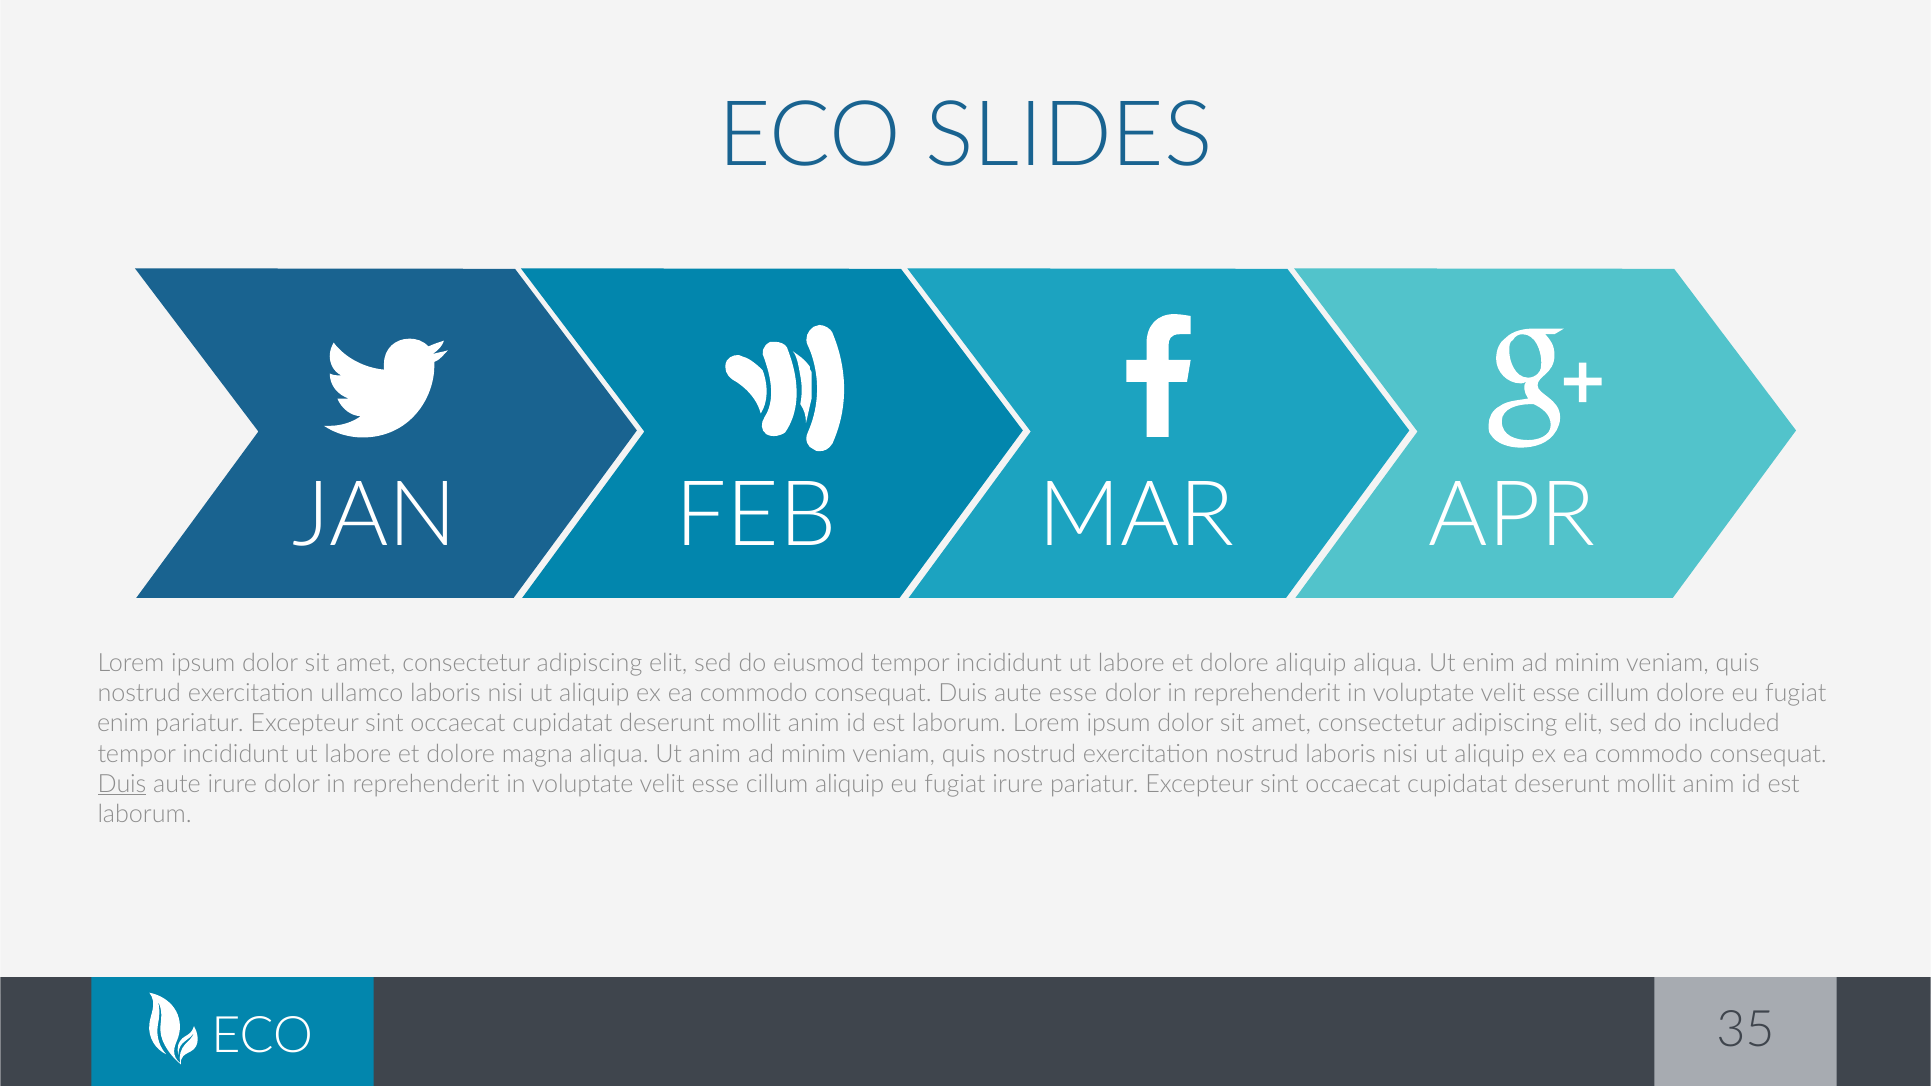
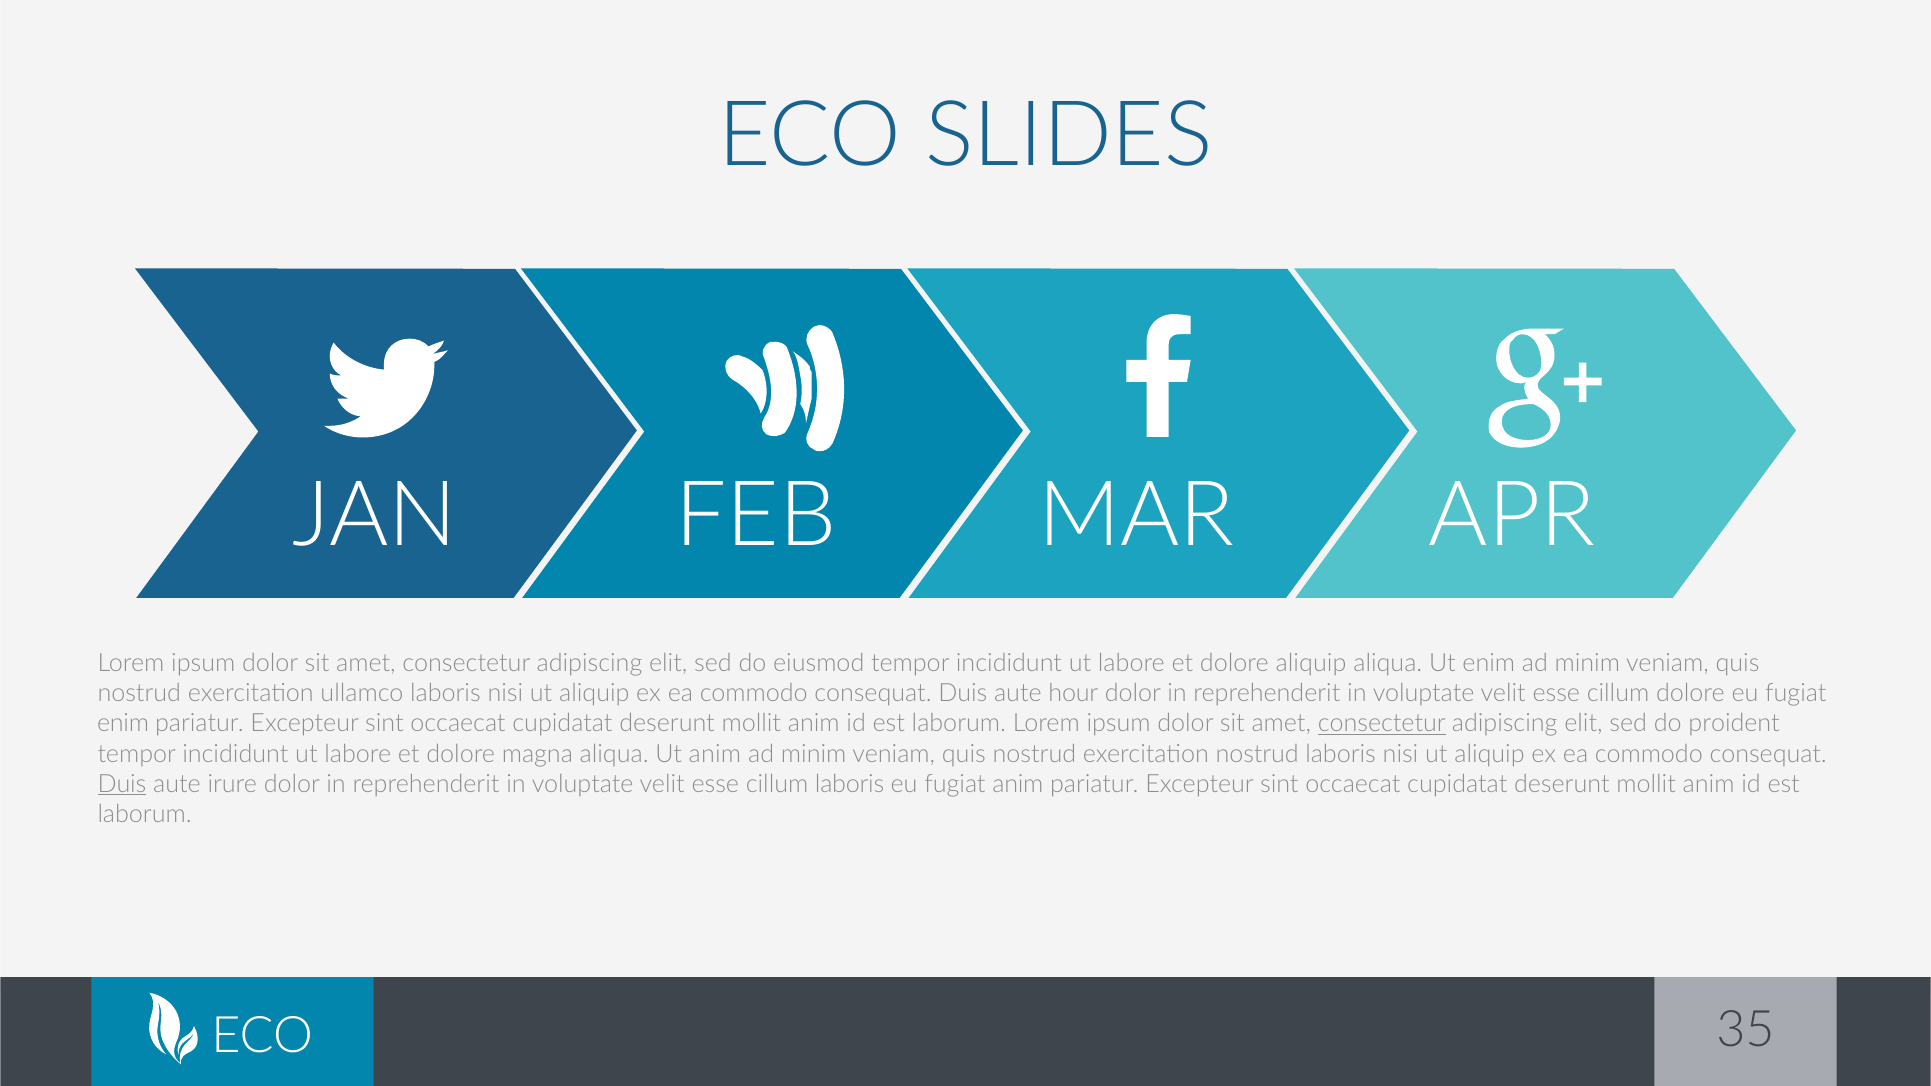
aute esse: esse -> hour (1073, 694)
consectetur underline: none -> present (1382, 724)
included: included -> proident (1734, 724)
cillum aliquip: aliquip -> laboris (850, 784)
fugiat irure: irure -> anim (1018, 784)
